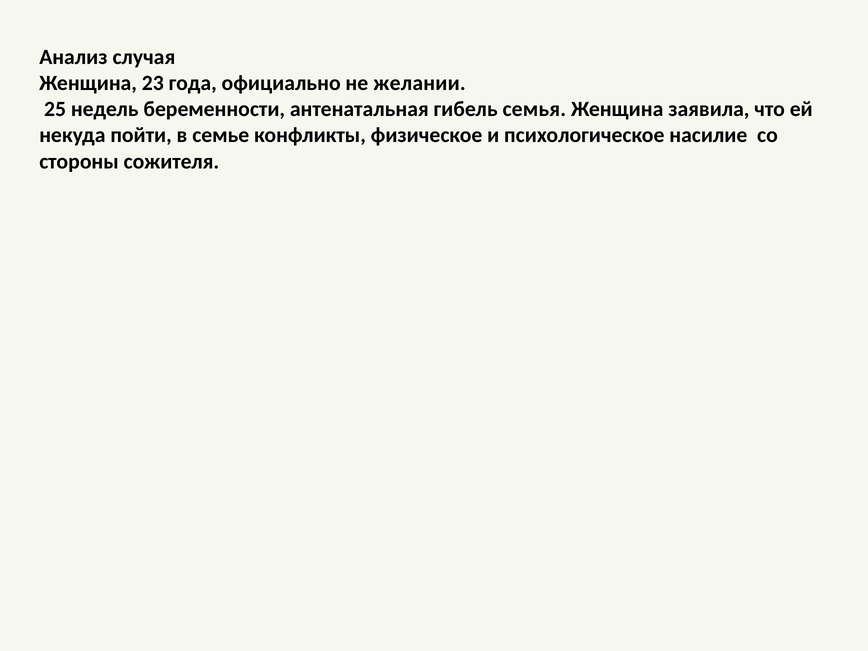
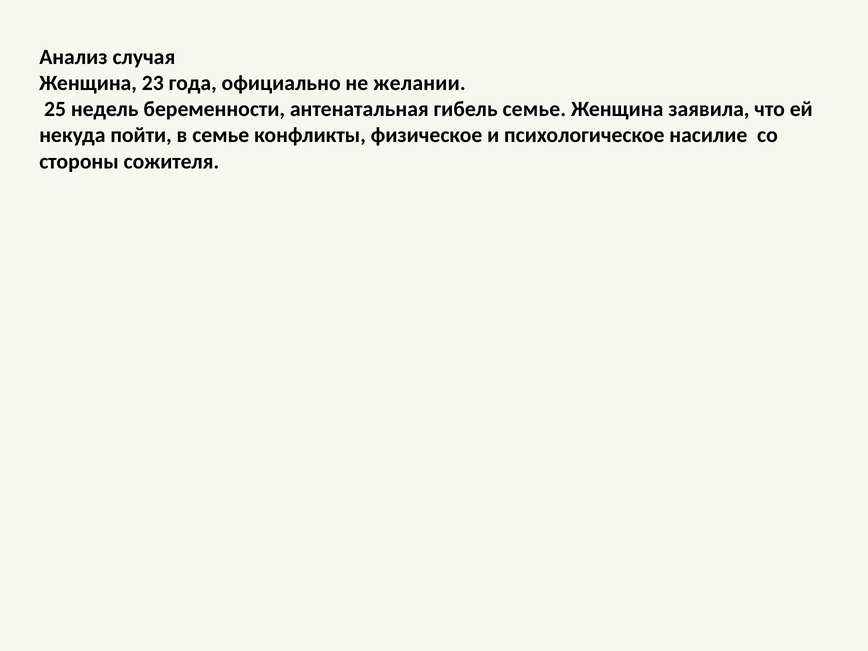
гибель семья: семья -> семье (534, 109)
